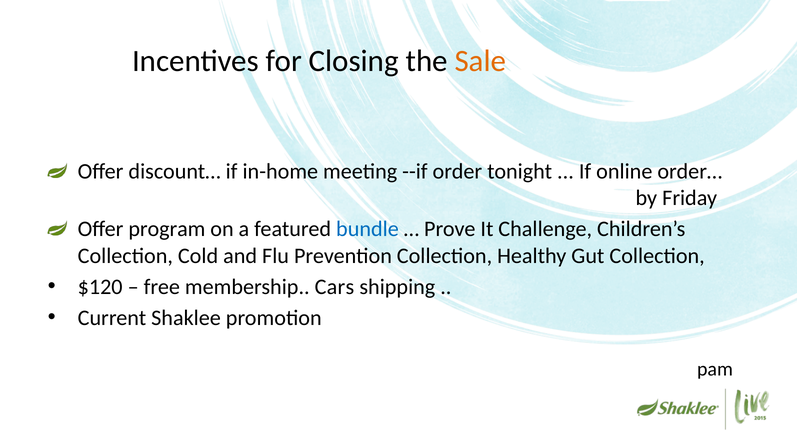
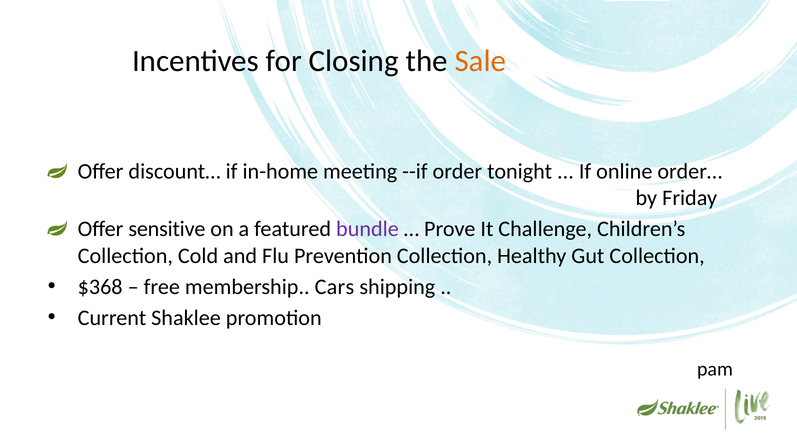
program: program -> sensitive (167, 229)
bundle colour: blue -> purple (367, 229)
$120: $120 -> $368 (100, 287)
